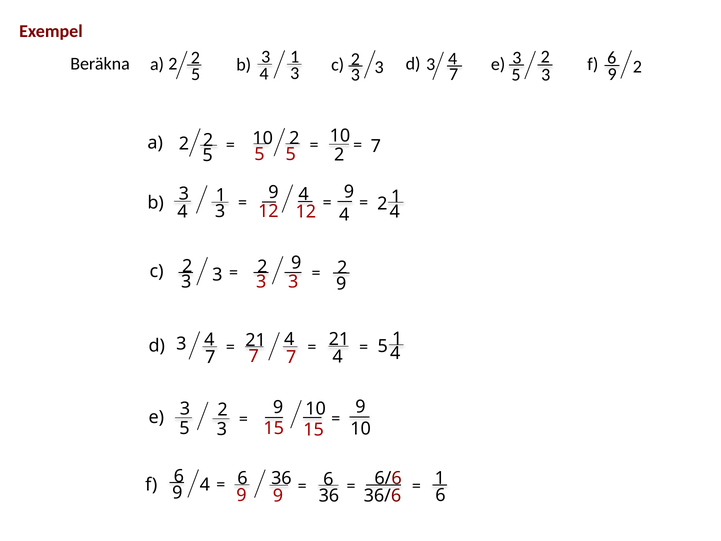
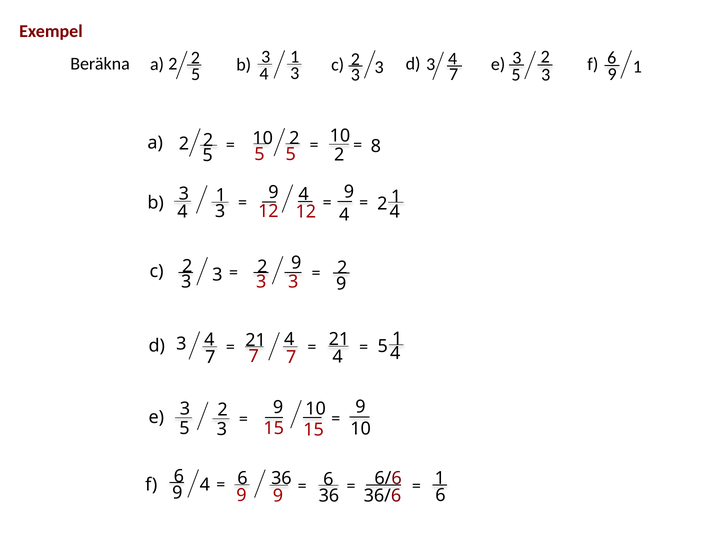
2: 2 -> 1 (637, 67)
7: 7 -> 8 (376, 146)
